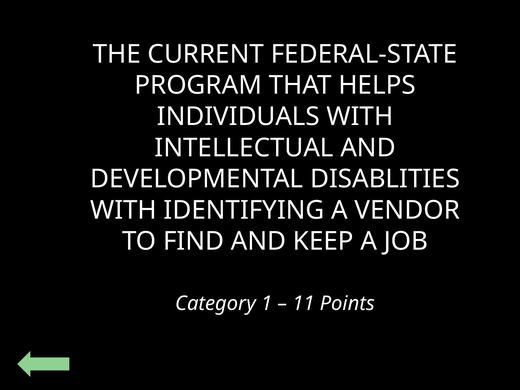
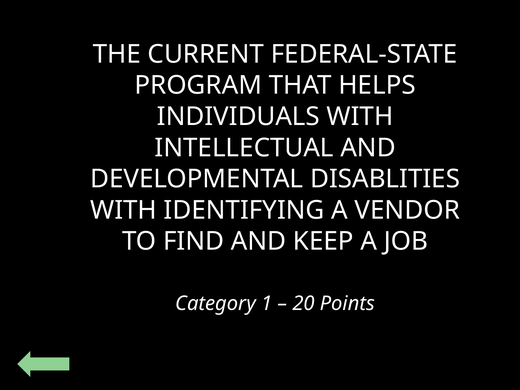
11: 11 -> 20 (303, 303)
